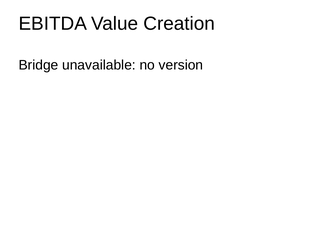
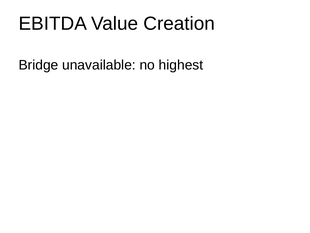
version: version -> highest (181, 65)
